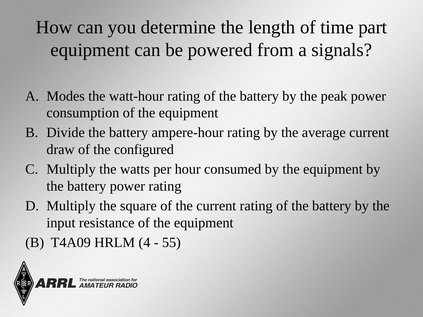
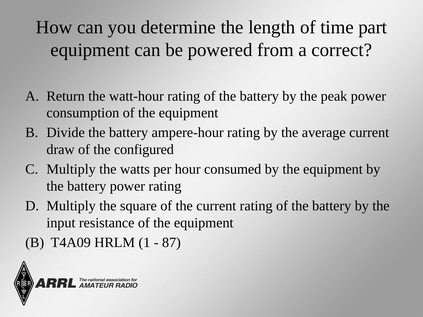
signals: signals -> correct (342, 50)
Modes: Modes -> Return (66, 96)
4: 4 -> 1 (144, 243)
55: 55 -> 87 (171, 243)
